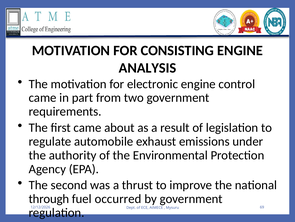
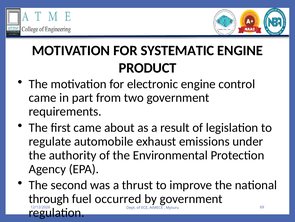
CONSISTING: CONSISTING -> SYSTEMATIC (177, 50)
ANALYSIS: ANALYSIS -> PRODUCT (148, 68)
